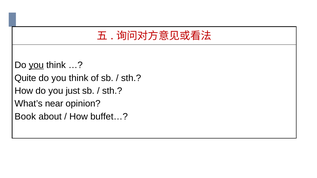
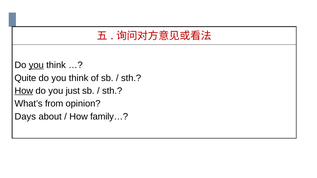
How underline: none -> present (24, 91)
near: near -> from (54, 104)
Book: Book -> Days (25, 117)
buffet…: buffet… -> family… (109, 117)
